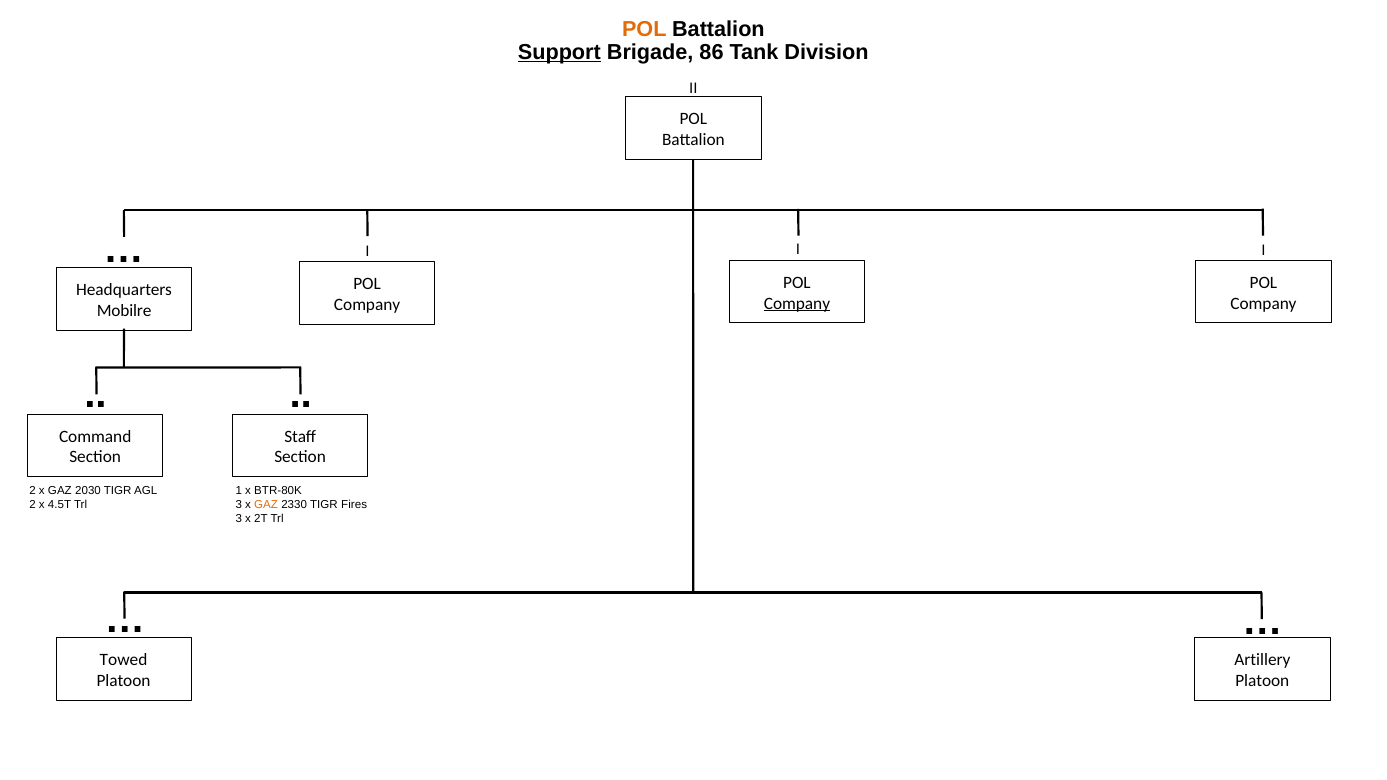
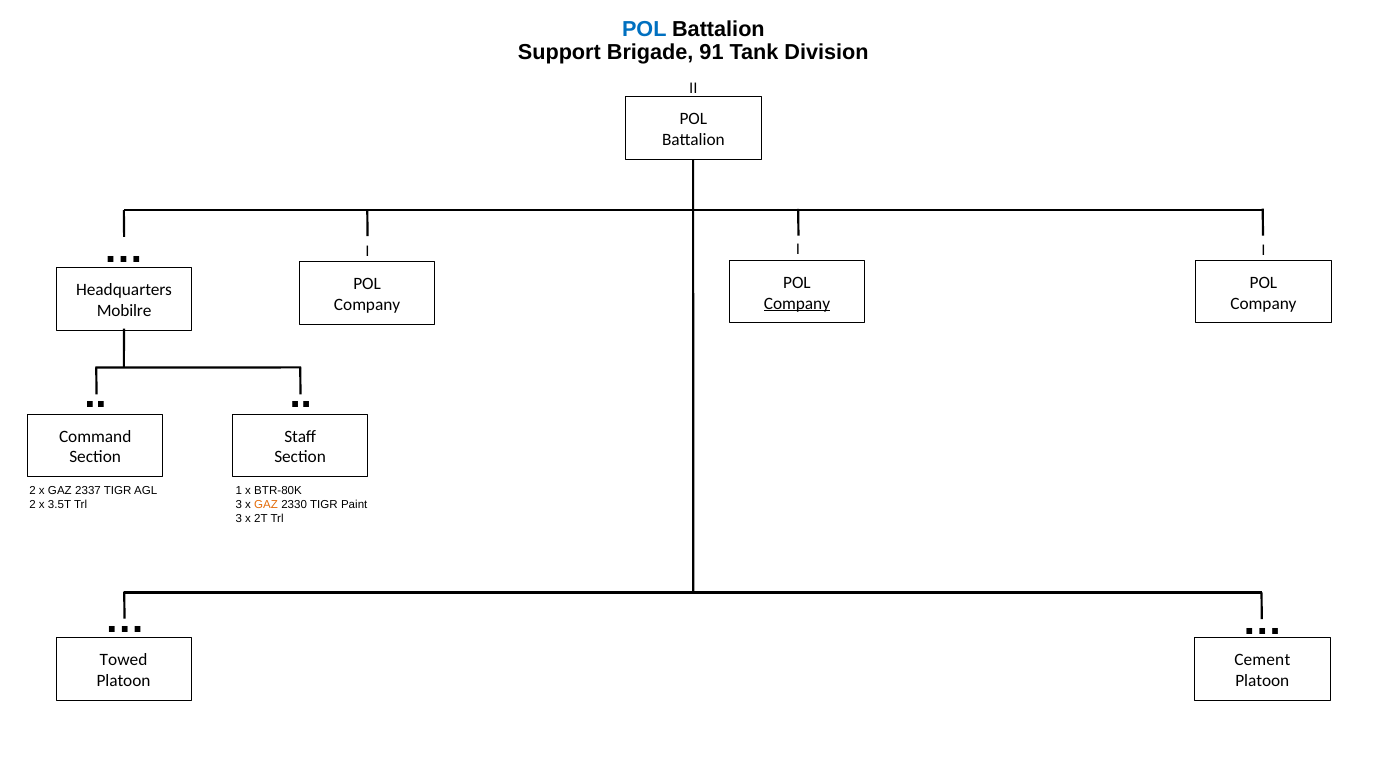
POL colour: orange -> blue (644, 29)
Support underline: present -> none (559, 53)
86: 86 -> 91 (711, 53)
2030: 2030 -> 2337 (88, 491)
4.5T: 4.5T -> 3.5T (60, 505)
Fires: Fires -> Paint (354, 505)
Artillery: Artillery -> Cement (1262, 660)
